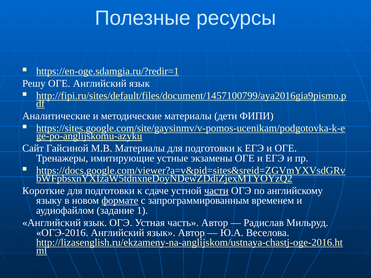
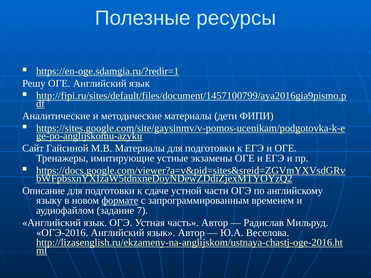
Короткие: Короткие -> Описание (44, 191)
части underline: present -> none (216, 191)
1: 1 -> 7 (142, 211)
